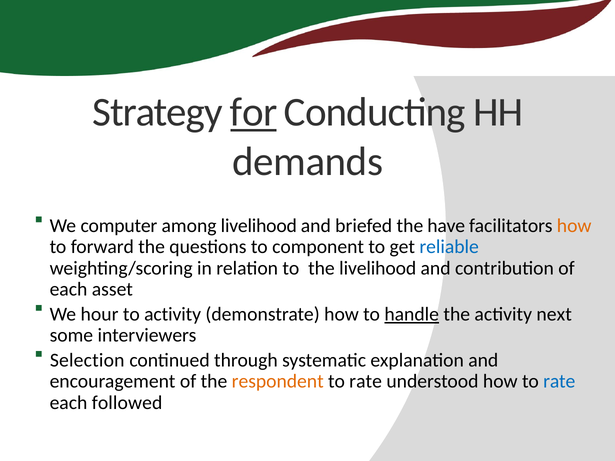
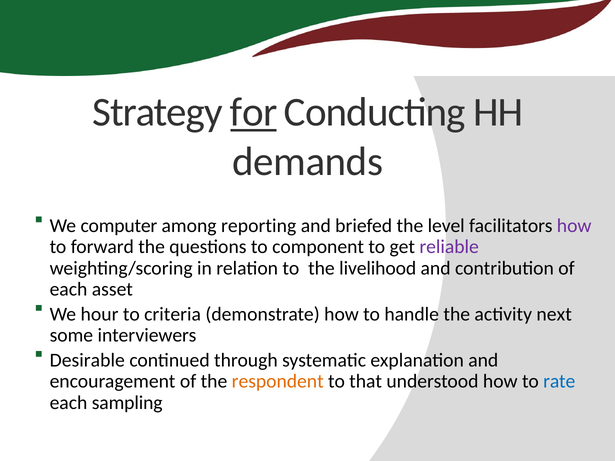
among livelihood: livelihood -> reporting (259, 226)
have: have -> level (446, 226)
how colour: orange -> purple (574, 226)
reliable colour: blue -> purple (449, 247)
to activity: activity -> criteria (173, 314)
handle underline: present -> none (412, 314)
Selection: Selection -> Desirable (87, 361)
rate: rate -> that (366, 382)
followed: followed -> sampling (127, 403)
